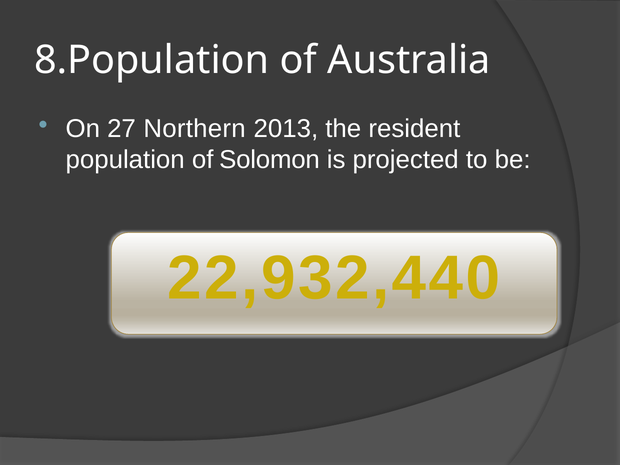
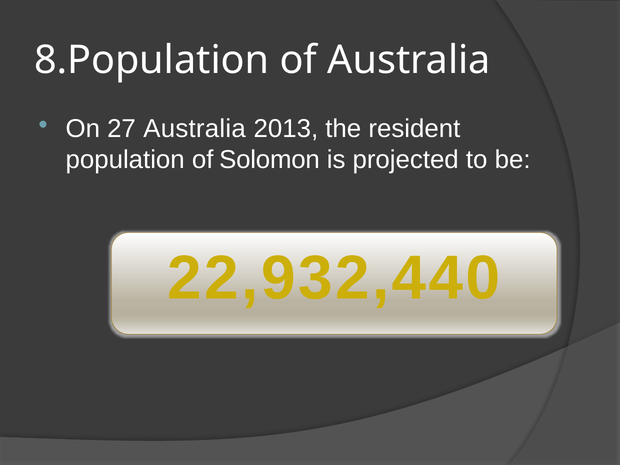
27 Northern: Northern -> Australia (195, 129)
